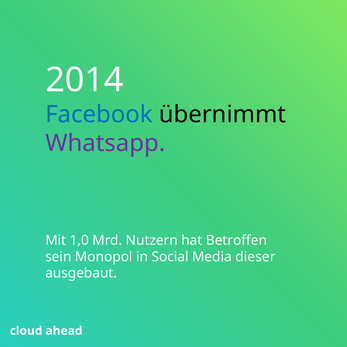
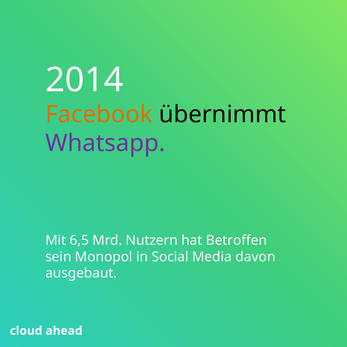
Facebook colour: blue -> orange (99, 114)
1,0: 1,0 -> 6,5 (79, 240)
dieser: dieser -> davon (255, 257)
